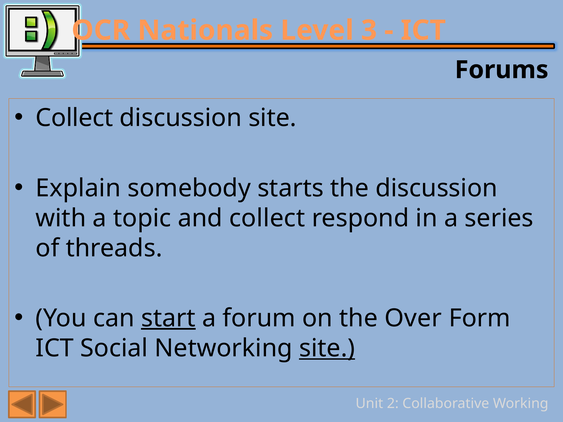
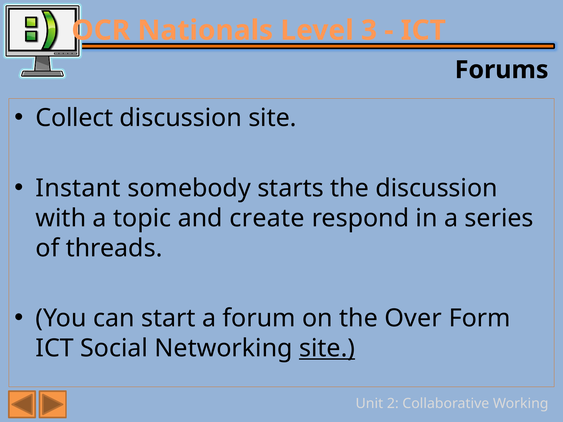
Explain: Explain -> Instant (78, 188)
and collect: collect -> create (267, 218)
start underline: present -> none (168, 318)
